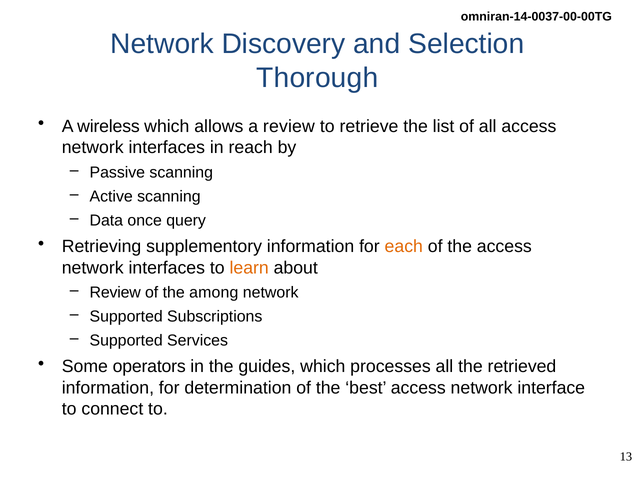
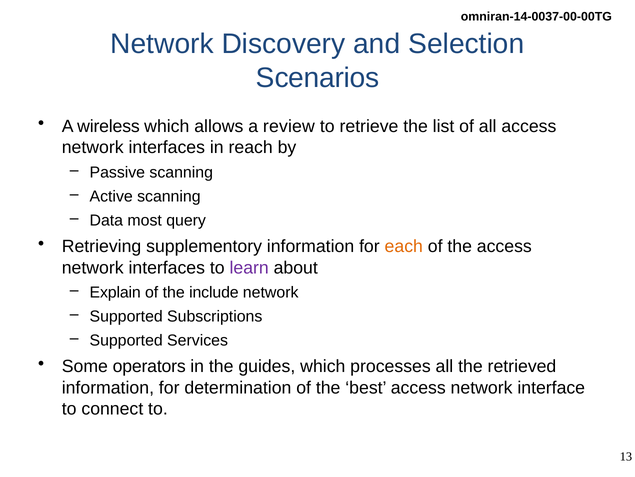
Thorough: Thorough -> Scenarios (318, 78)
once: once -> most (145, 220)
learn colour: orange -> purple (249, 267)
Review: Review -> Explain (115, 292)
among: among -> include (214, 292)
